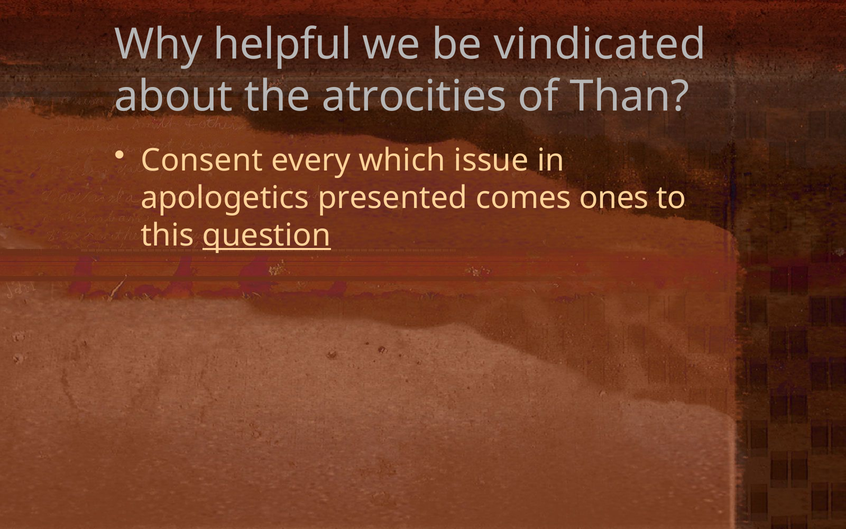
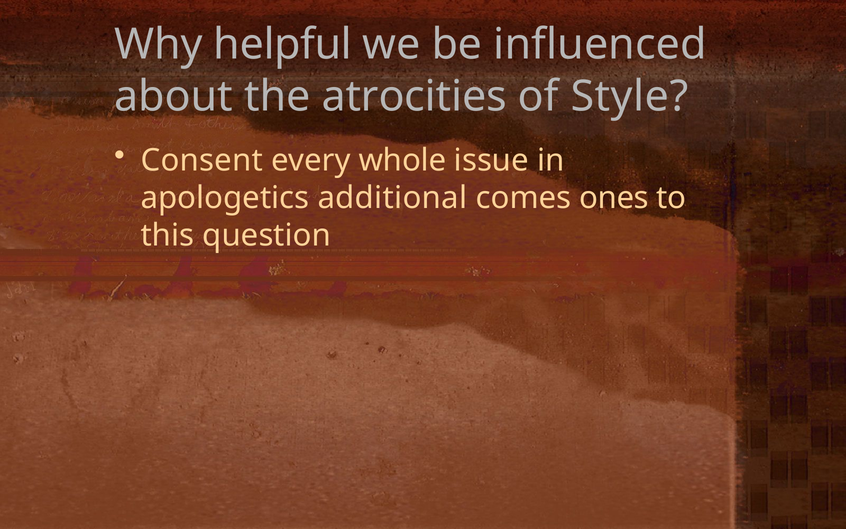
vindicated: vindicated -> influenced (600, 45)
Than: Than -> Style (629, 96)
which: which -> whole (402, 160)
presented: presented -> additional (392, 198)
question underline: present -> none (267, 235)
